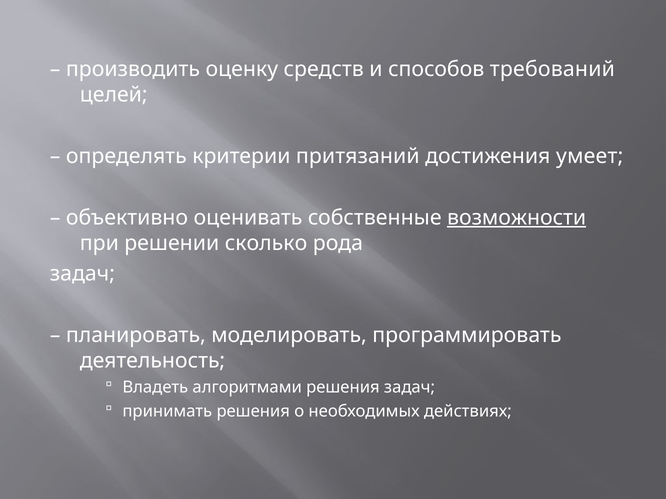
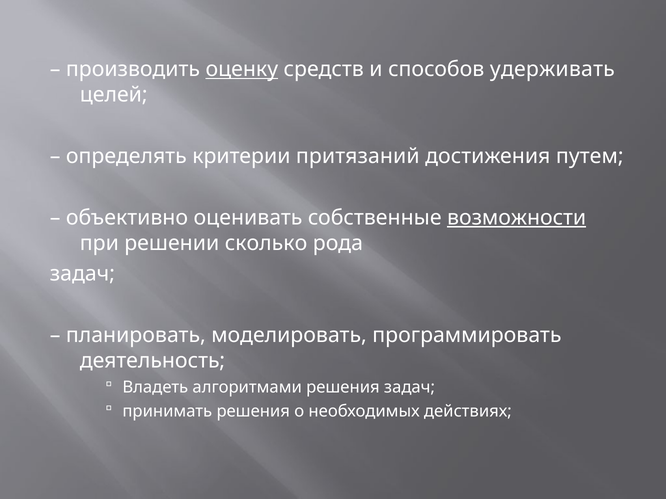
оценку underline: none -> present (242, 70)
требований: требований -> удерживать (552, 70)
умеет: умеет -> путем (590, 156)
